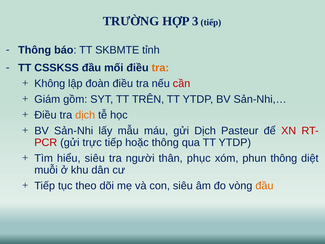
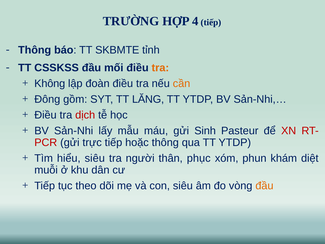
3: 3 -> 4 (195, 21)
cần colour: red -> orange (182, 83)
Giám: Giám -> Đông (47, 99)
TRÊN: TRÊN -> LĂNG (148, 99)
dịch colour: orange -> red (85, 115)
gửi Dịch: Dịch -> Sinh (205, 131)
phun thông: thông -> khám (284, 158)
